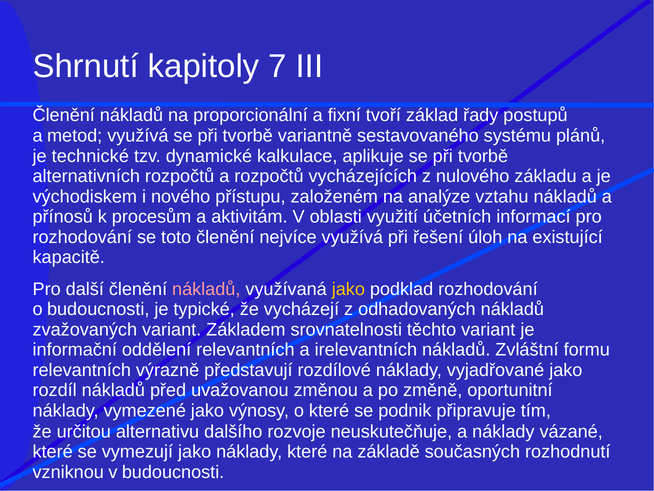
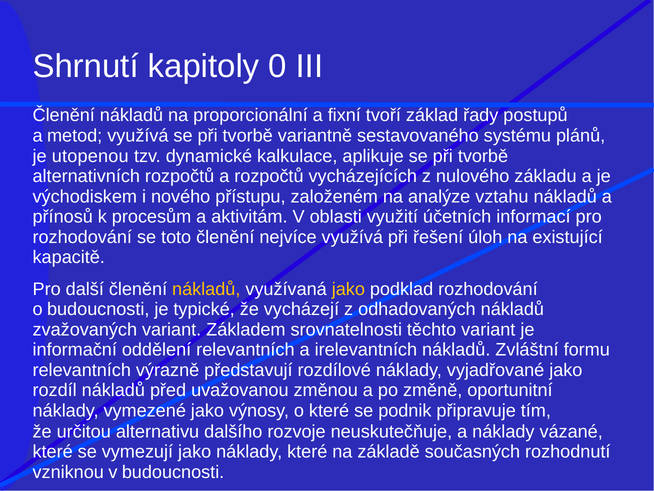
7: 7 -> 0 (278, 66)
technické: technické -> utopenou (90, 156)
nákladů colour: pink -> yellow (206, 289)
